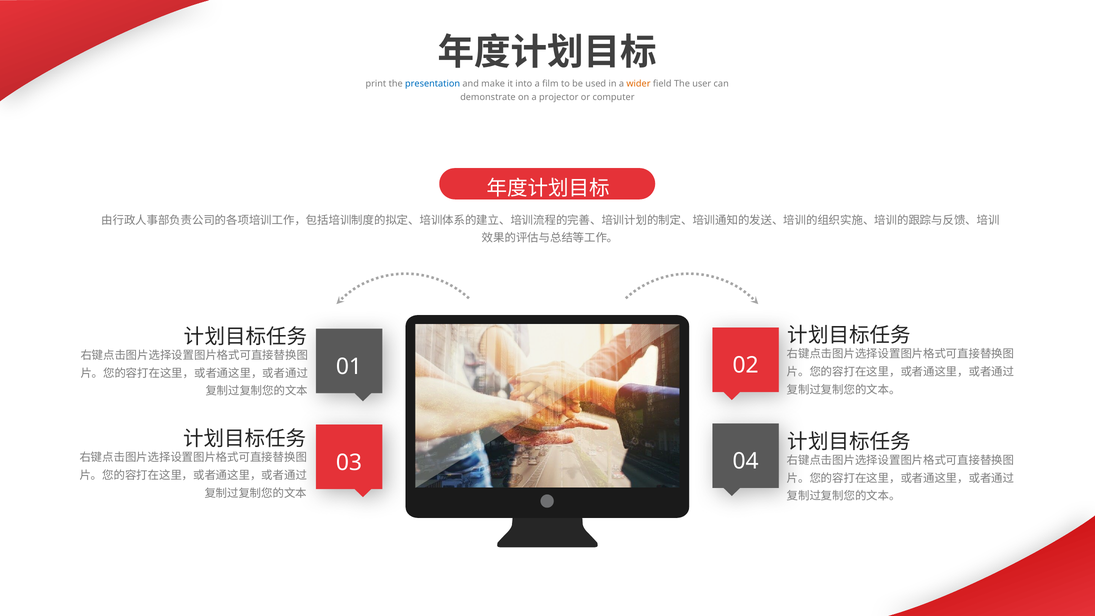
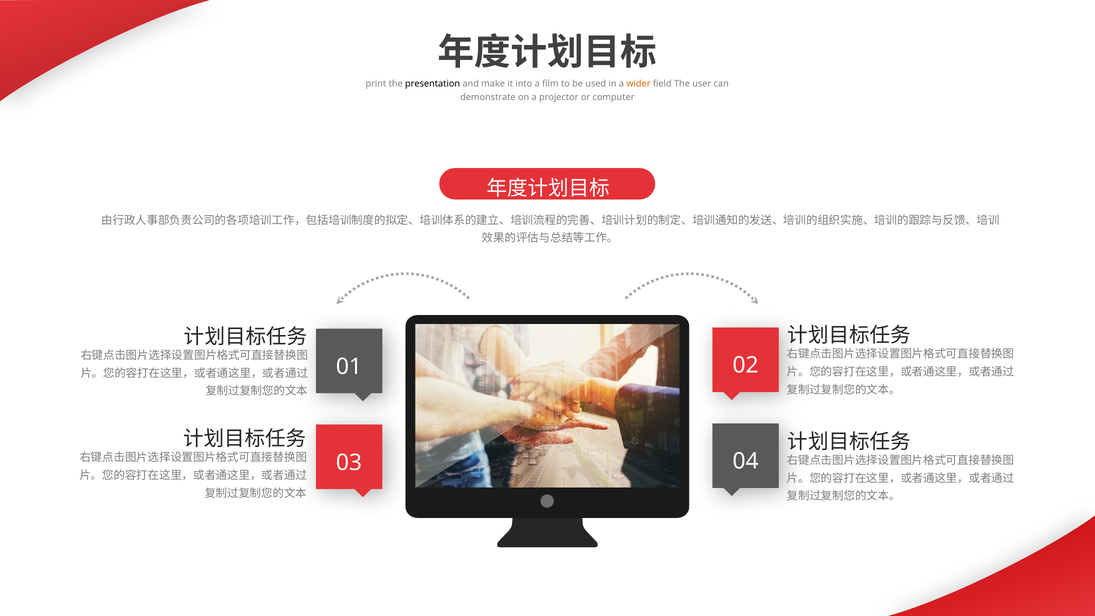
presentation colour: blue -> black (433, 84)
